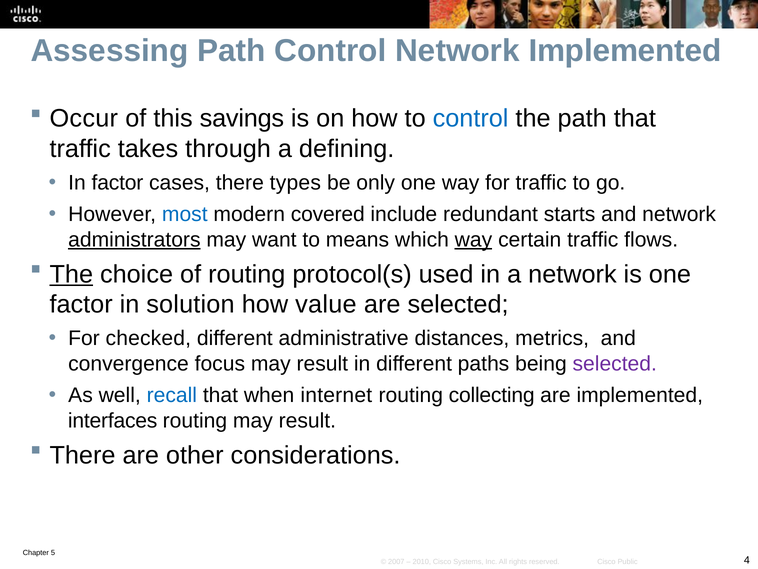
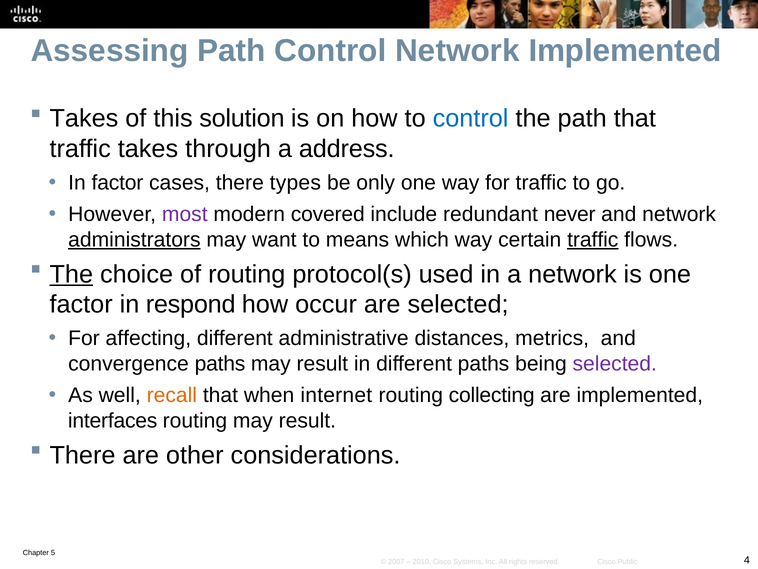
Occur: Occur -> Takes (84, 118)
savings: savings -> solution (242, 118)
defining: defining -> address (347, 149)
most colour: blue -> purple (185, 214)
starts: starts -> never (570, 214)
way underline: present -> none (473, 240)
traffic underline: none -> present (593, 240)
solution: solution -> respond (191, 304)
value: value -> occur (326, 304)
checked: checked -> affecting (148, 338)
convergence focus: focus -> paths (220, 363)
recall colour: blue -> orange (172, 395)
